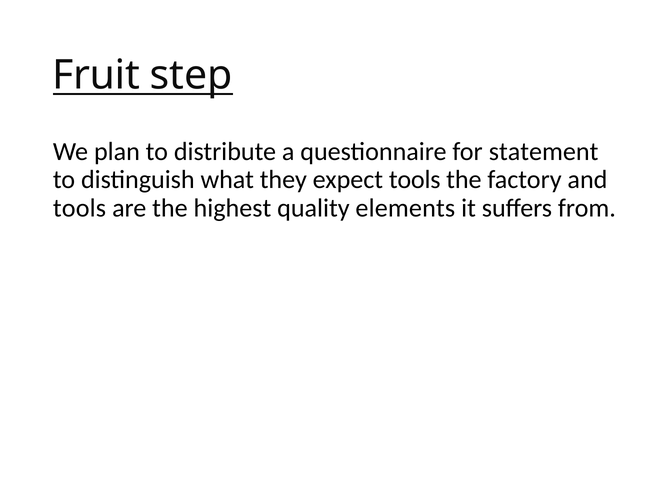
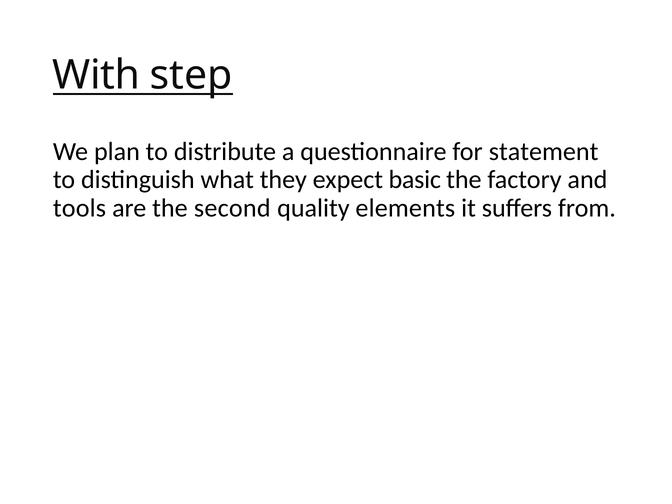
Fruit: Fruit -> With (96, 75)
expect tools: tools -> basic (415, 180)
highest: highest -> second (232, 208)
